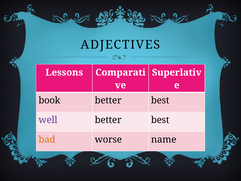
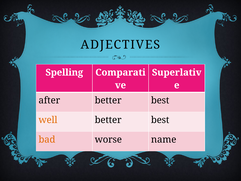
Lessons: Lessons -> Spelling (64, 72)
book: book -> after (49, 100)
well colour: purple -> orange (48, 120)
